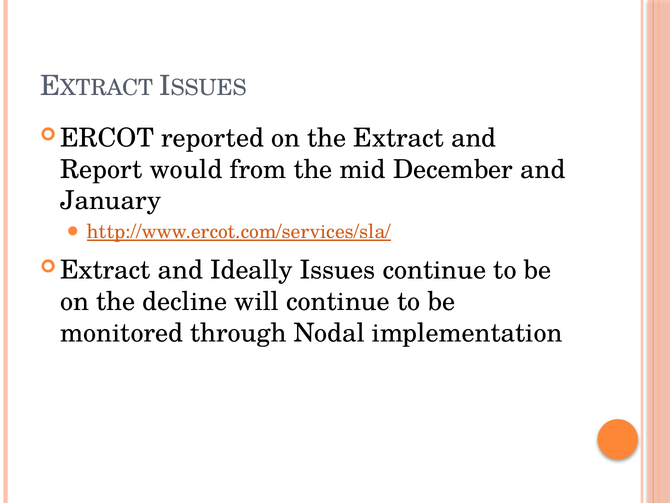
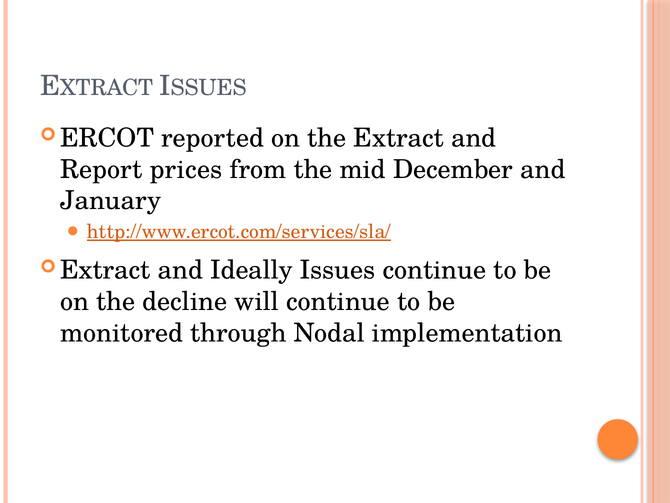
would: would -> prices (186, 169)
